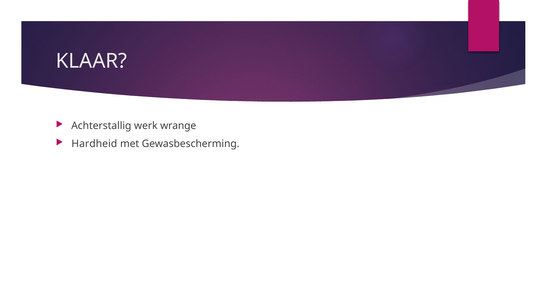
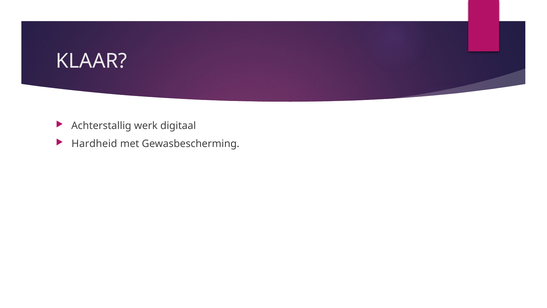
wrange: wrange -> digitaal (178, 126)
